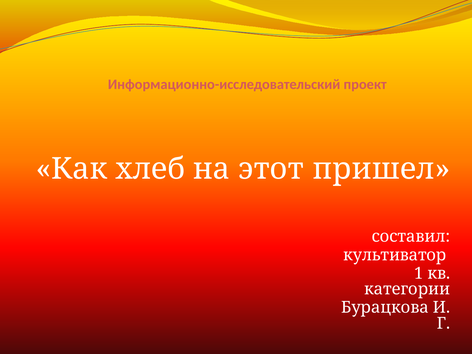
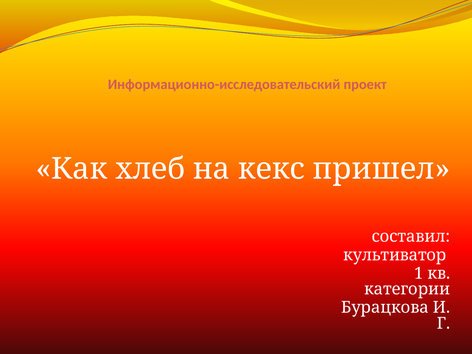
этот: этот -> кекс (271, 169)
